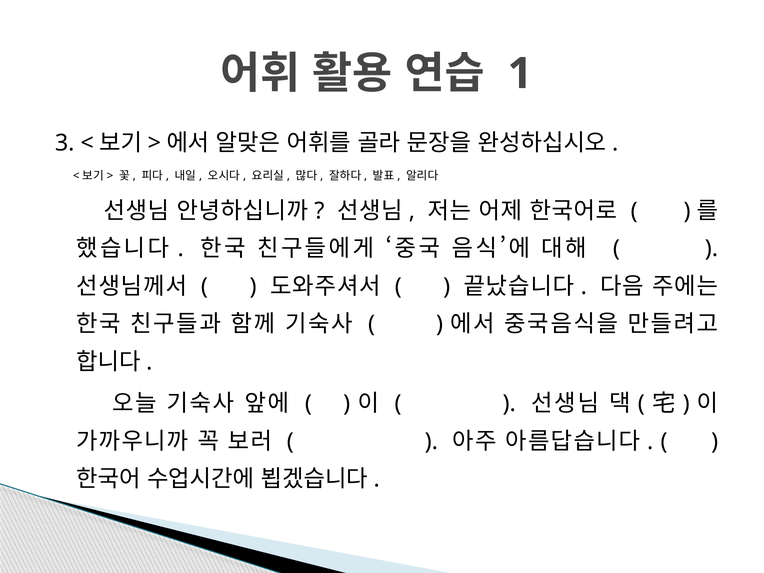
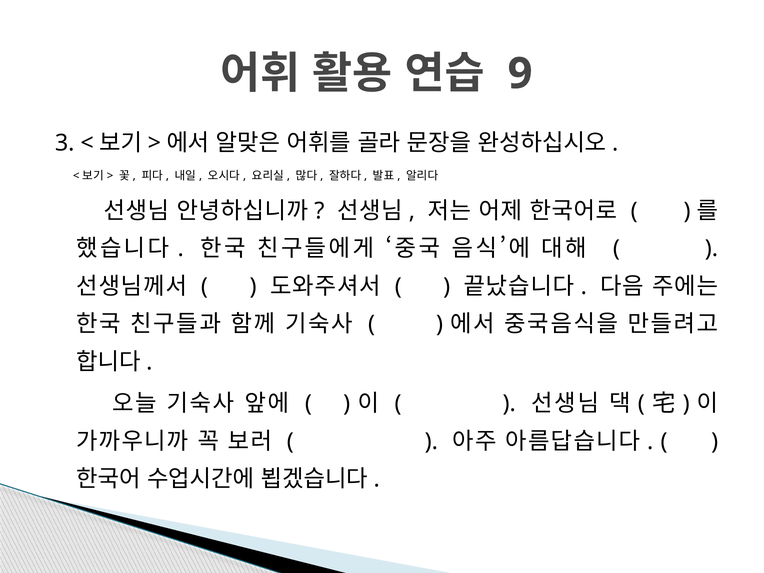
1: 1 -> 9 (520, 74)
